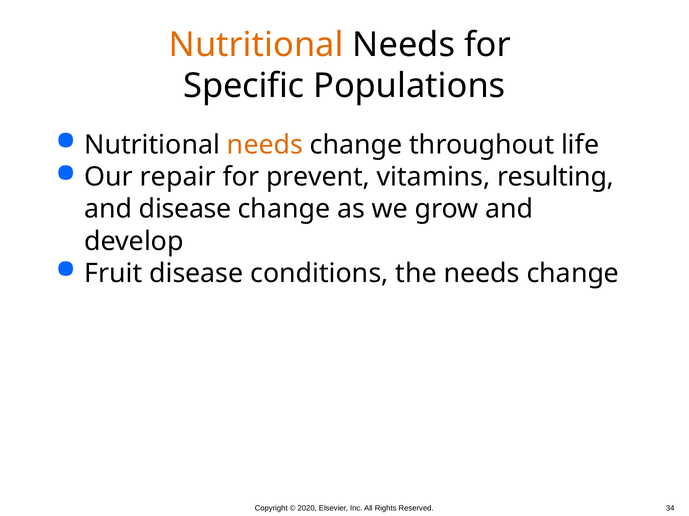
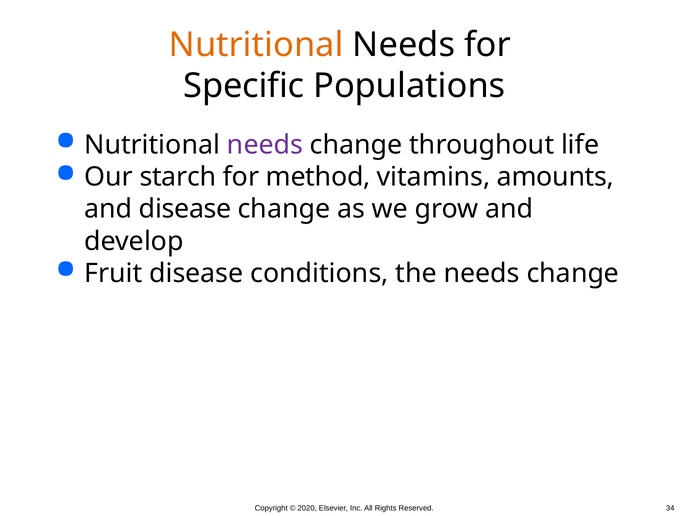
needs colour: orange -> purple (265, 145)
repair: repair -> starch (178, 177)
prevent: prevent -> method (318, 177)
resulting: resulting -> amounts (555, 177)
